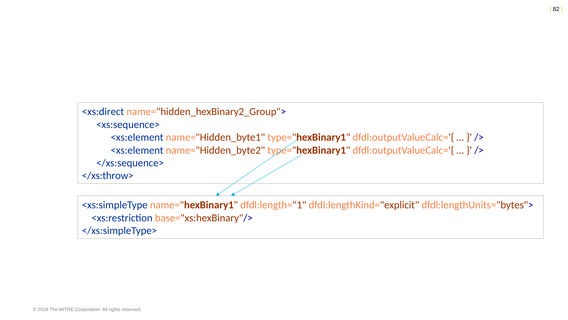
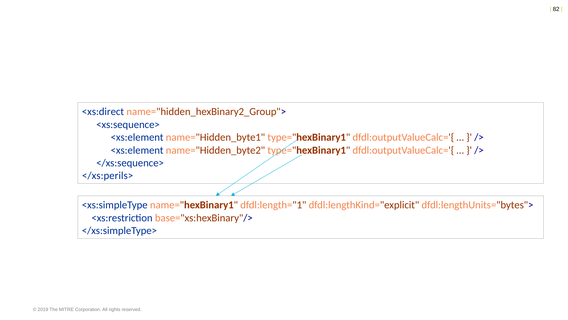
</xs:throw>: </xs:throw> -> </xs:perils> (108, 175)
